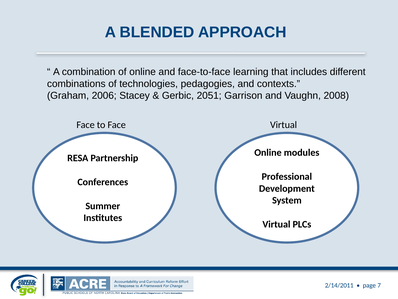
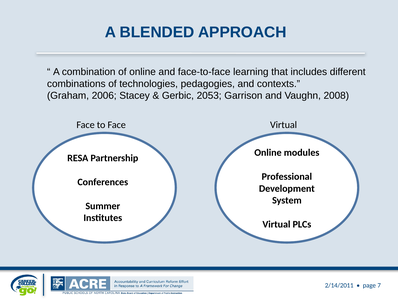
2051: 2051 -> 2053 (209, 96)
